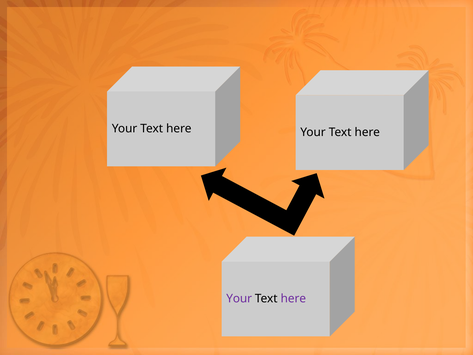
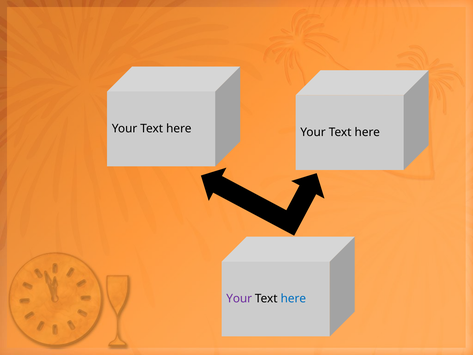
here colour: purple -> blue (293, 298)
